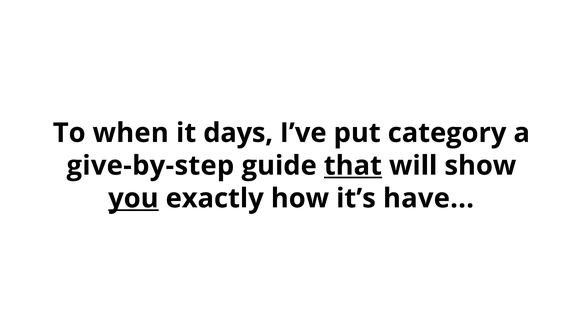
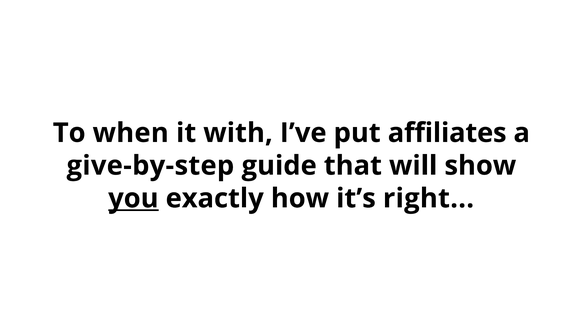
days: days -> with (238, 133)
category: category -> affiliates (447, 133)
that underline: present -> none (353, 166)
have: have -> right (429, 199)
